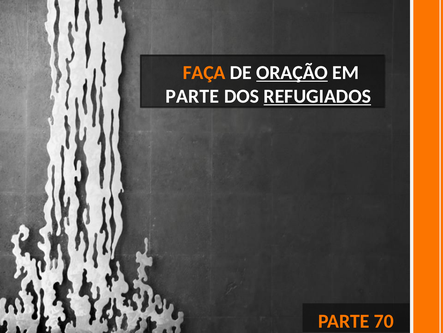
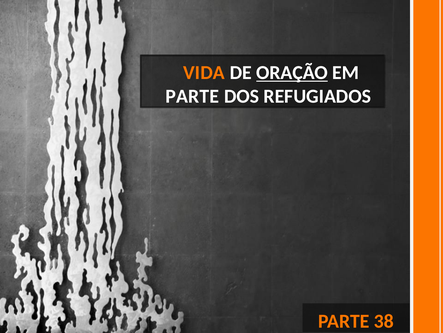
FAÇA: FAÇA -> VIDA (204, 73)
REFUGIADOS underline: present -> none (317, 96)
70: 70 -> 38 (384, 321)
